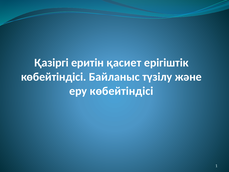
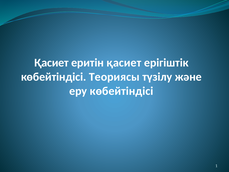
Қазіргі: Қазіргі -> Қасиет (51, 63)
Байланыс: Байланыс -> Теориясы (114, 77)
